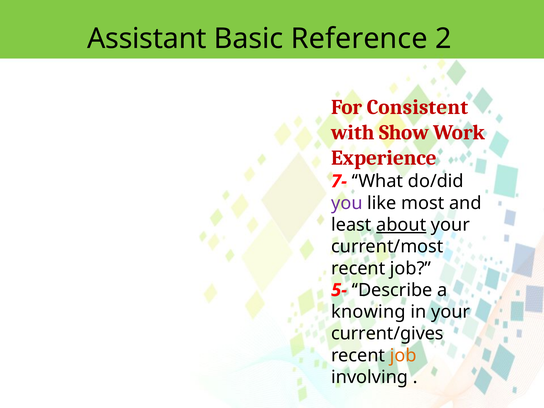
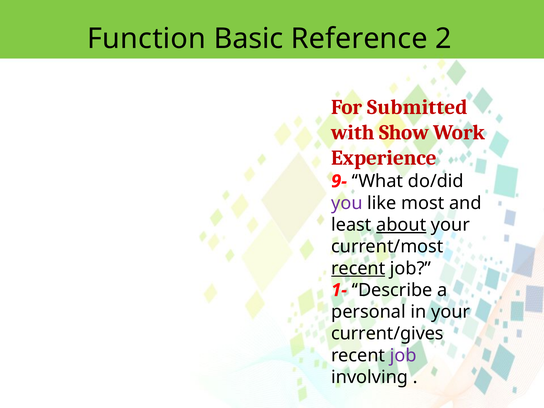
Assistant: Assistant -> Function (147, 39)
Consistent: Consistent -> Submitted (417, 107)
7-: 7- -> 9- (339, 181)
recent underline: none -> present (358, 268)
5-: 5- -> 1- (339, 290)
knowing: knowing -> personal (369, 312)
job colour: orange -> purple (403, 355)
